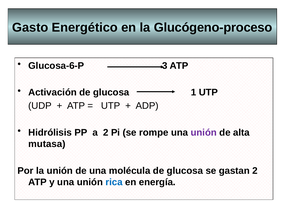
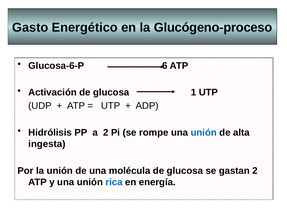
3: 3 -> 6 (165, 66)
unión colour: purple -> blue (204, 133)
mutasa: mutasa -> ingesta (47, 144)
